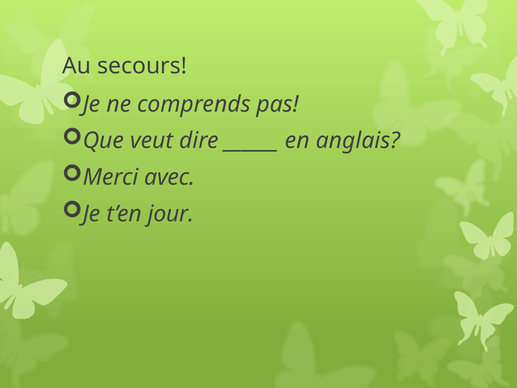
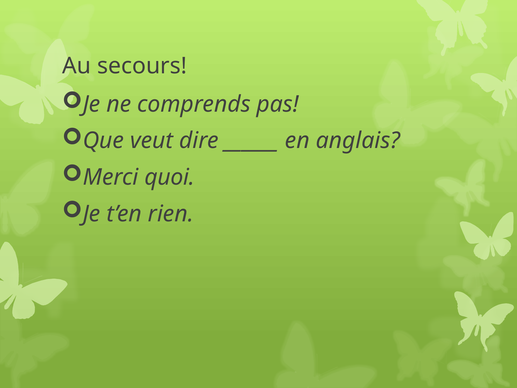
avec: avec -> quoi (170, 177)
jour: jour -> rien (171, 214)
